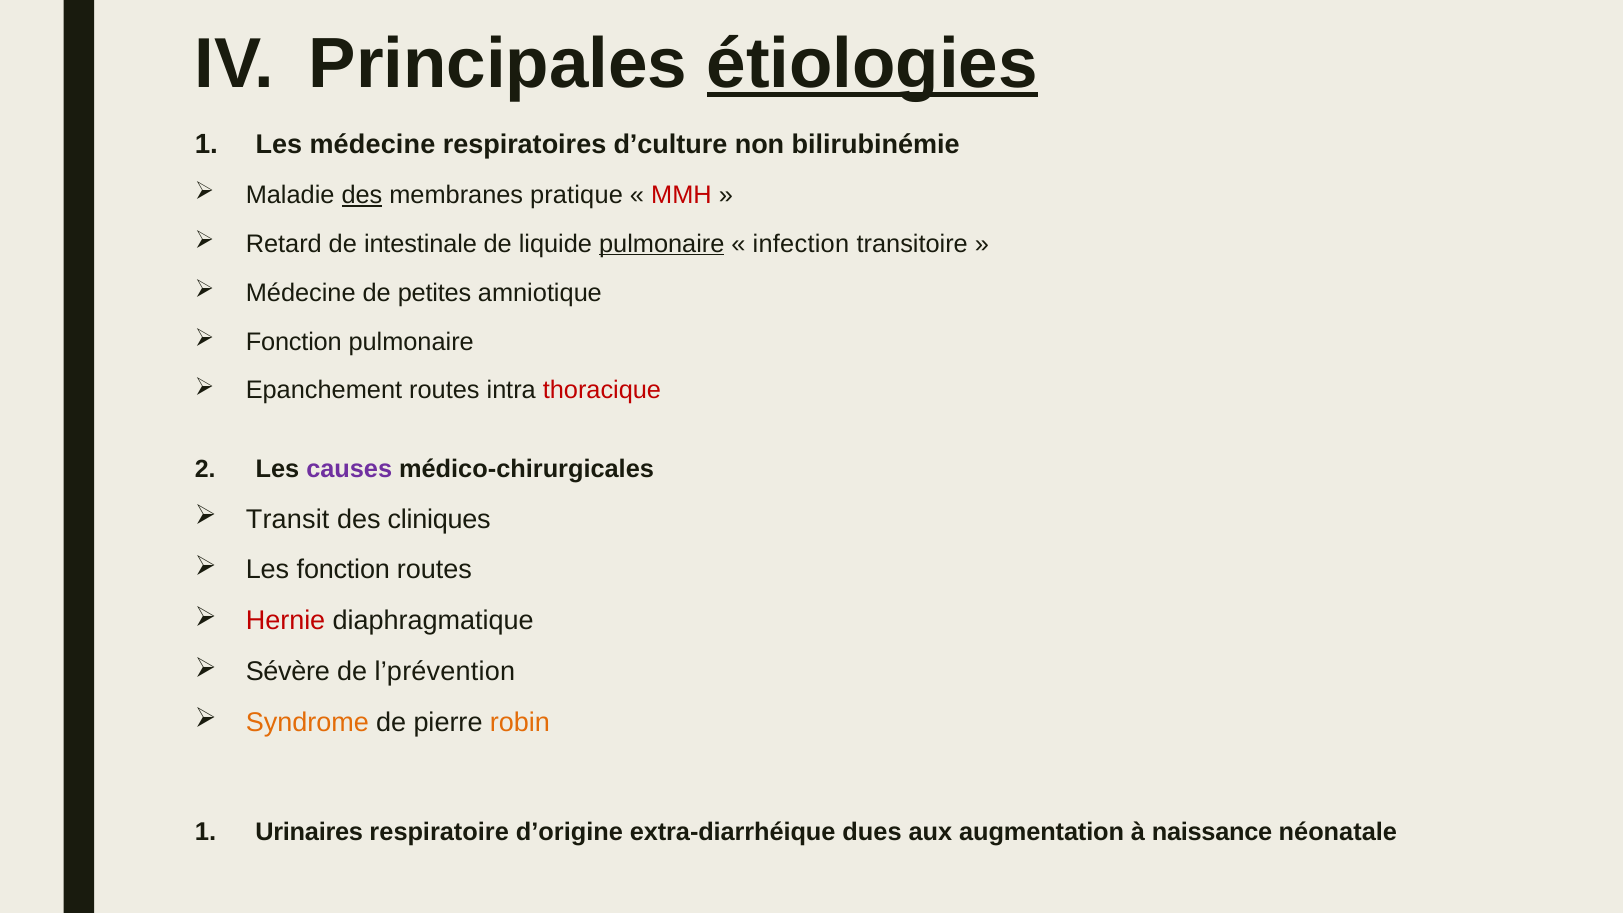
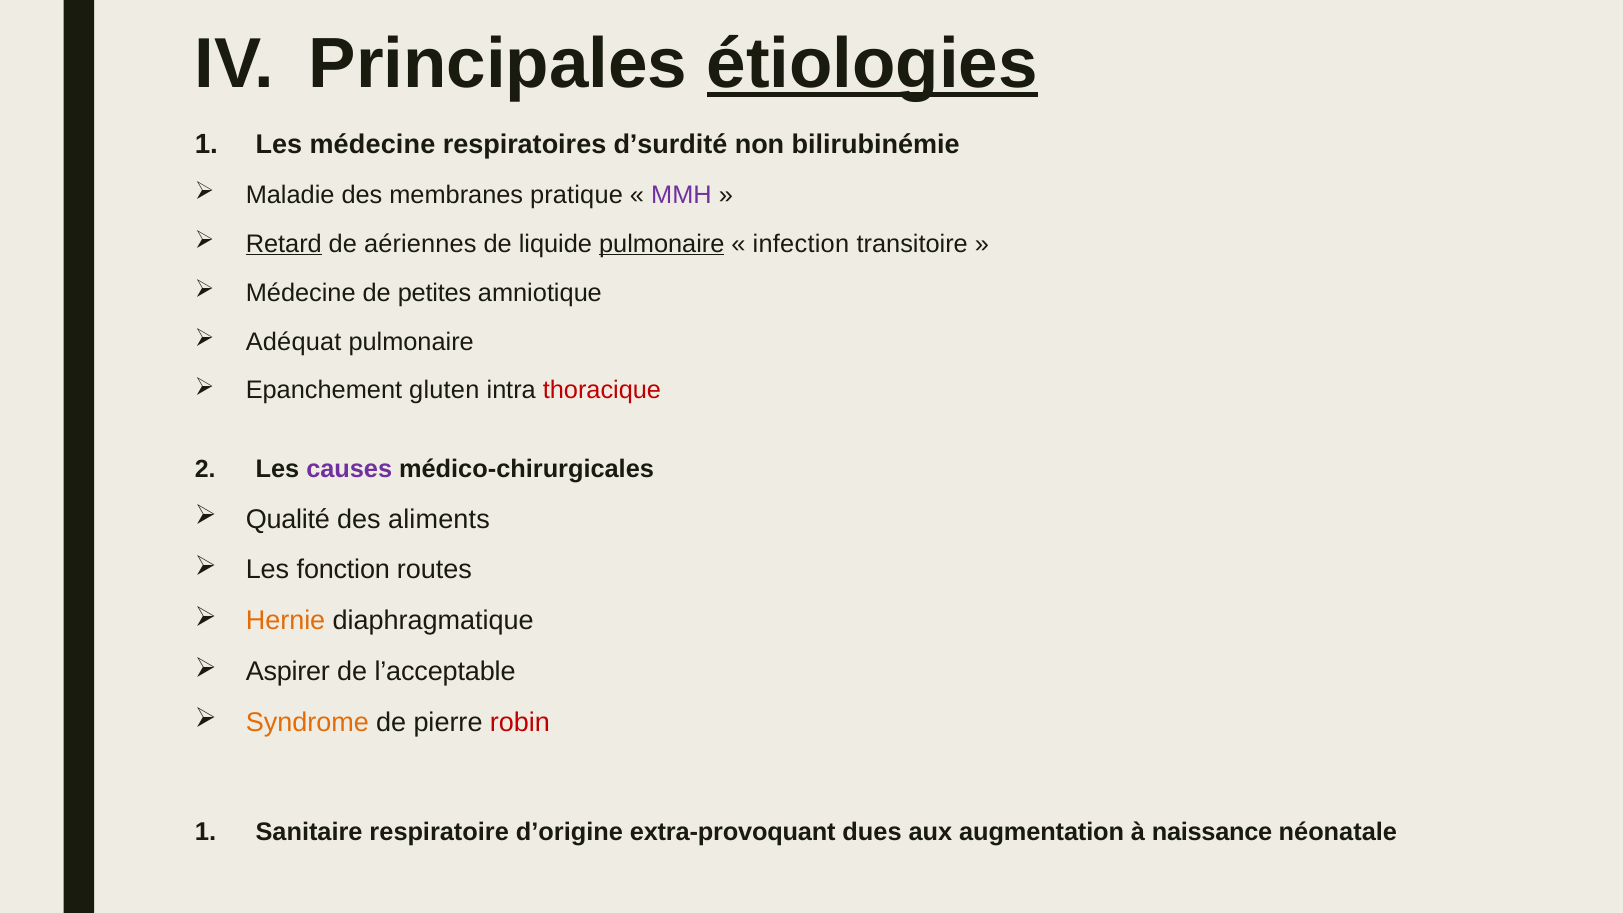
d’culture: d’culture -> d’surdité (670, 145)
des underline: present -> none (362, 195)
MMH colour: red -> purple (681, 195)
Retard underline: none -> present (284, 244)
intestinale: intestinale -> aériennes (420, 244)
Fonction: Fonction -> Adéquat (294, 342)
Epanchement routes: routes -> gluten (444, 391)
Transit: Transit -> Qualité (288, 519)
cliniques: cliniques -> aliments (439, 519)
Hernie colour: red -> orange (286, 621)
Sévère: Sévère -> Aspirer (288, 672)
l’prévention: l’prévention -> l’acceptable (445, 672)
robin colour: orange -> red (520, 722)
Urinaires: Urinaires -> Sanitaire (309, 832)
extra-diarrhéique: extra-diarrhéique -> extra-provoquant (733, 832)
